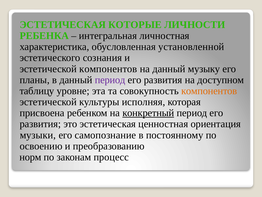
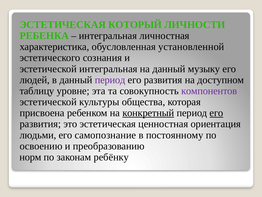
КОТОРЫЕ: КОТОРЫЕ -> КОТОРЫЙ (135, 25)
эстетической компонентов: компонентов -> интегральная (108, 69)
планы: планы -> людей (35, 80)
компонентов colour: orange -> purple (209, 91)
исполняя: исполняя -> общества (144, 102)
его underline: none -> present (216, 113)
музыки: музыки -> людьми (38, 135)
процесс: процесс -> ребёнку (111, 157)
